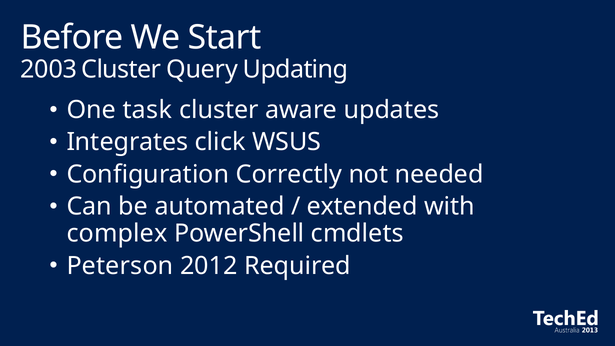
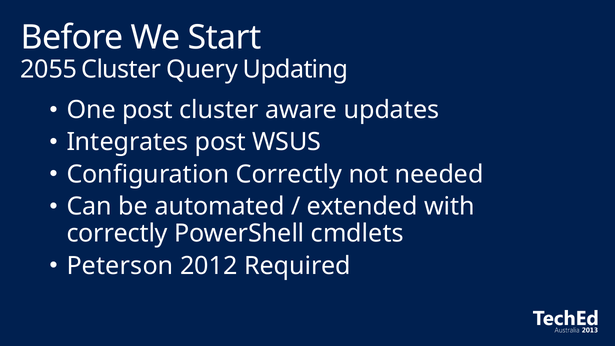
2003: 2003 -> 2055 (49, 69)
One task: task -> post (148, 110)
Integrates click: click -> post (220, 142)
complex: complex -> correctly (117, 234)
